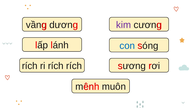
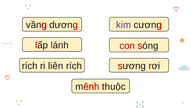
con colour: blue -> red (127, 46)
ri rích: rích -> liên (56, 66)
muôn: muôn -> thuộc (114, 86)
